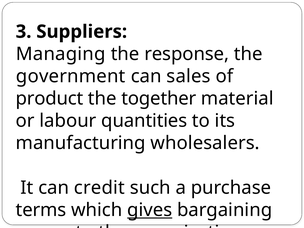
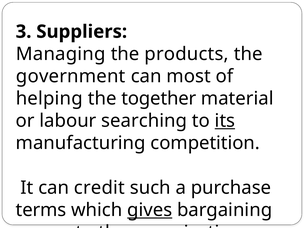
response: response -> products (187, 54)
sales: sales -> most (189, 76)
product: product -> helping (49, 99)
quantities: quantities -> searching (144, 121)
its underline: none -> present (225, 121)
wholesalers: wholesalers -> competition (205, 143)
